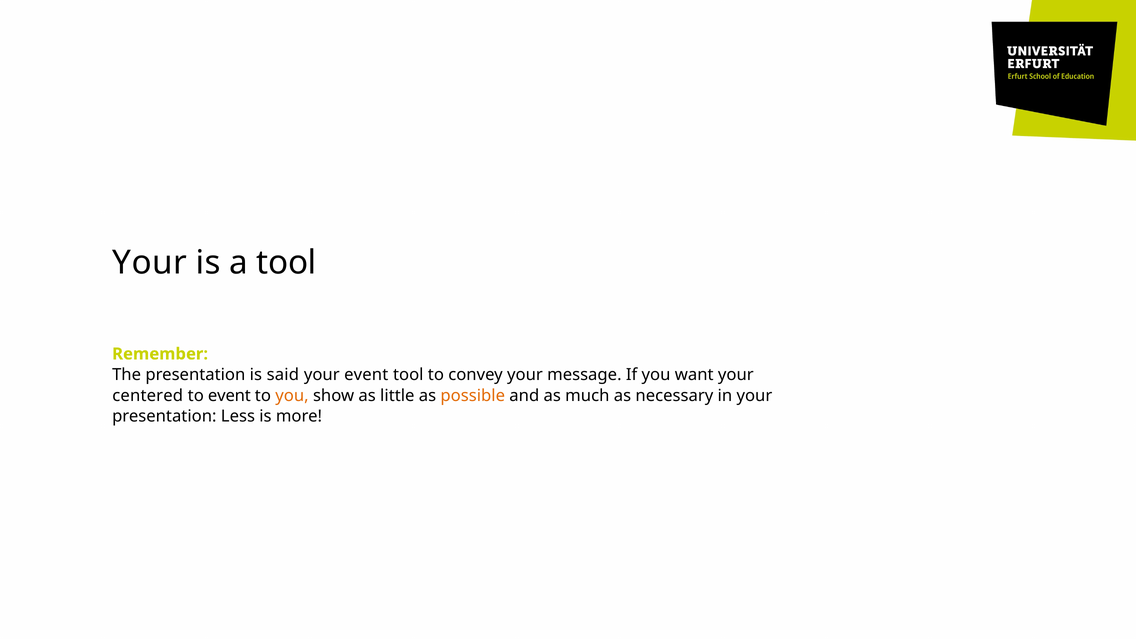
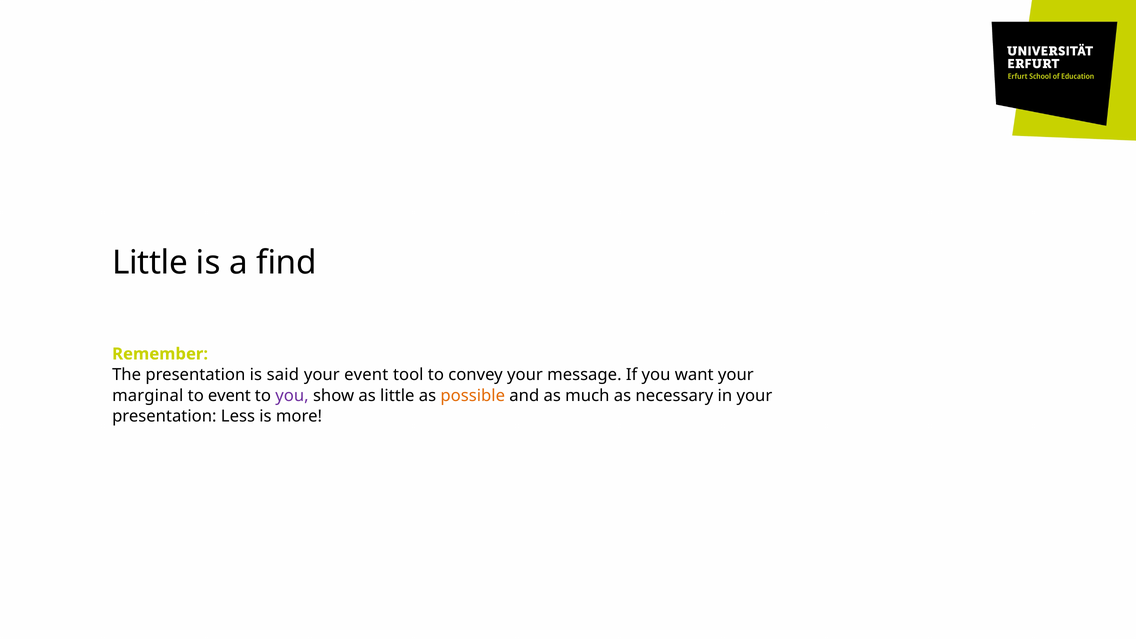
Your: Your -> Little (150, 263)
a tool: tool -> find (287, 263)
centered: centered -> marginal (148, 396)
you colour: orange -> purple (292, 396)
